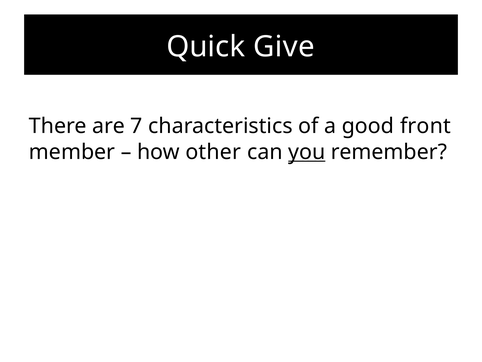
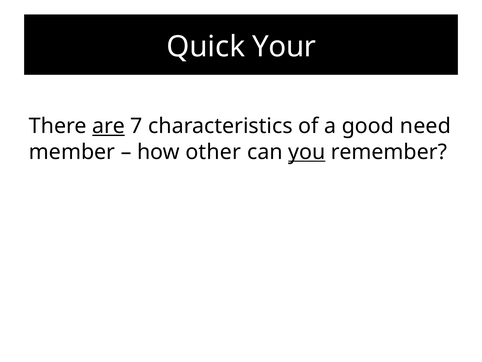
Give: Give -> Your (284, 47)
are underline: none -> present (109, 126)
front: front -> need (426, 126)
